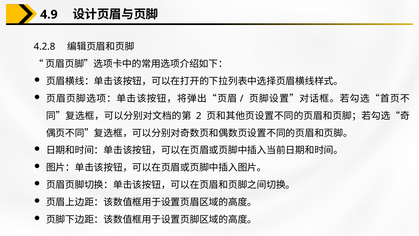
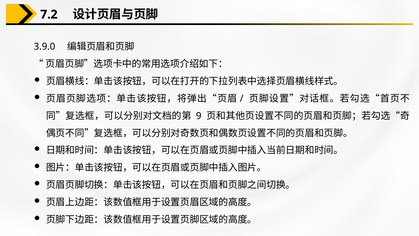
4.9: 4.9 -> 7.2 (49, 14)
4.2.8: 4.2.8 -> 3.9.0 (45, 47)
2: 2 -> 9 (199, 116)
